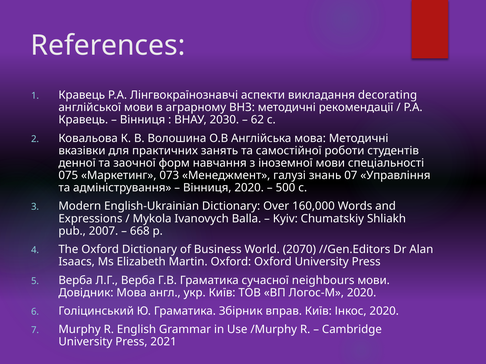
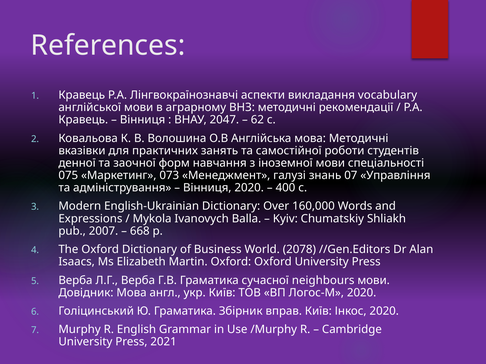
decorating: decorating -> vocabulary (388, 95)
2030: 2030 -> 2047 (224, 120)
500: 500 -> 400 (285, 188)
2070: 2070 -> 2078 (299, 250)
